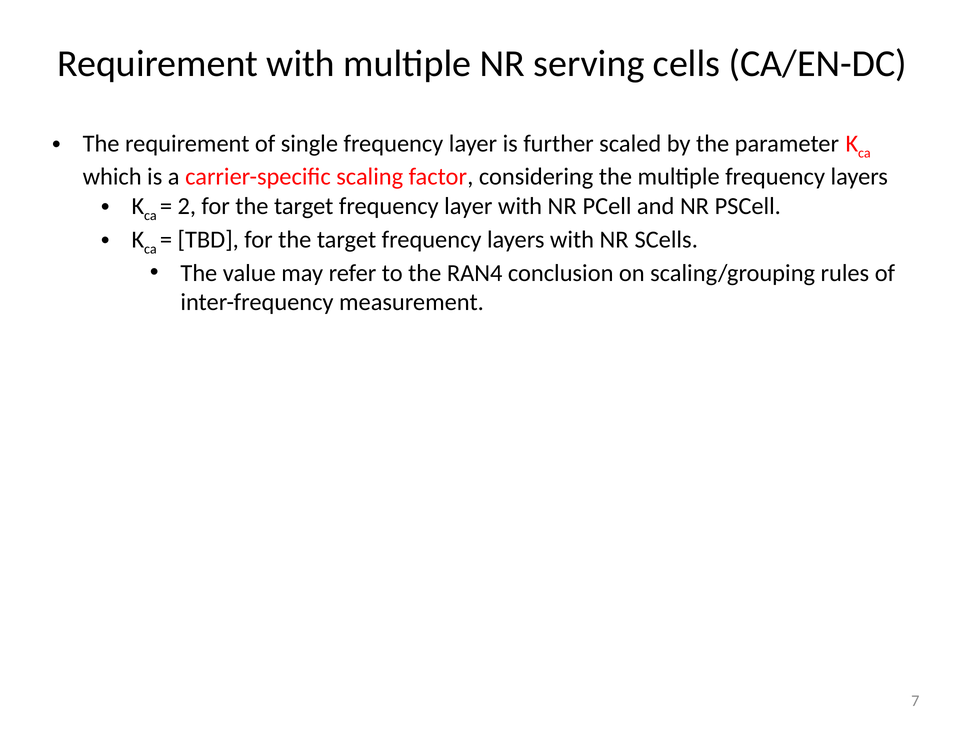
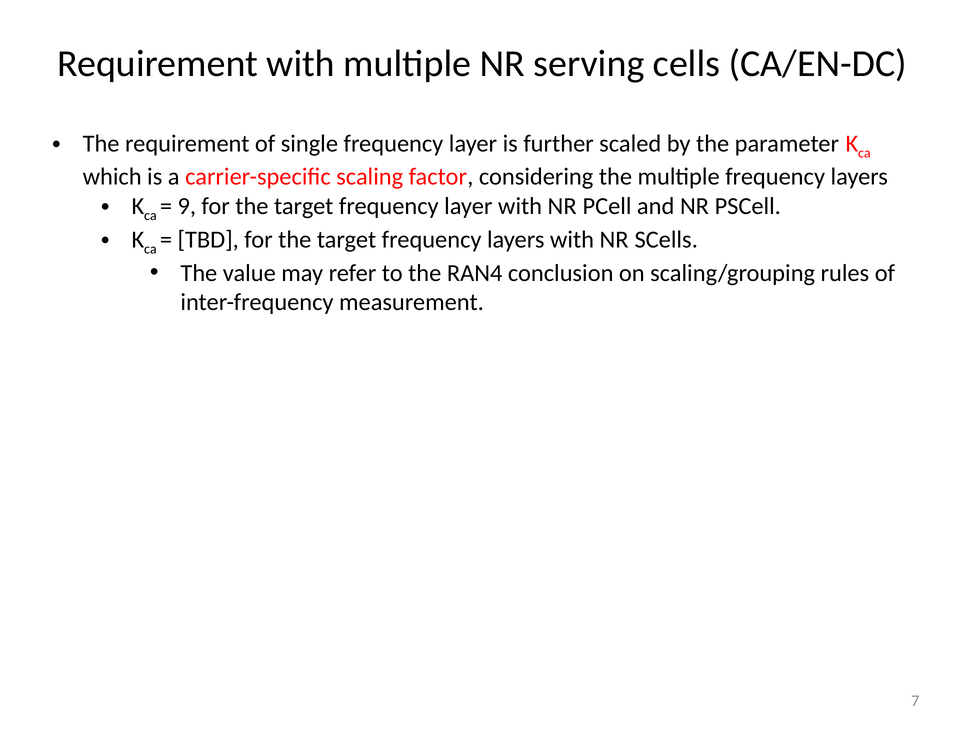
2: 2 -> 9 (187, 206)
